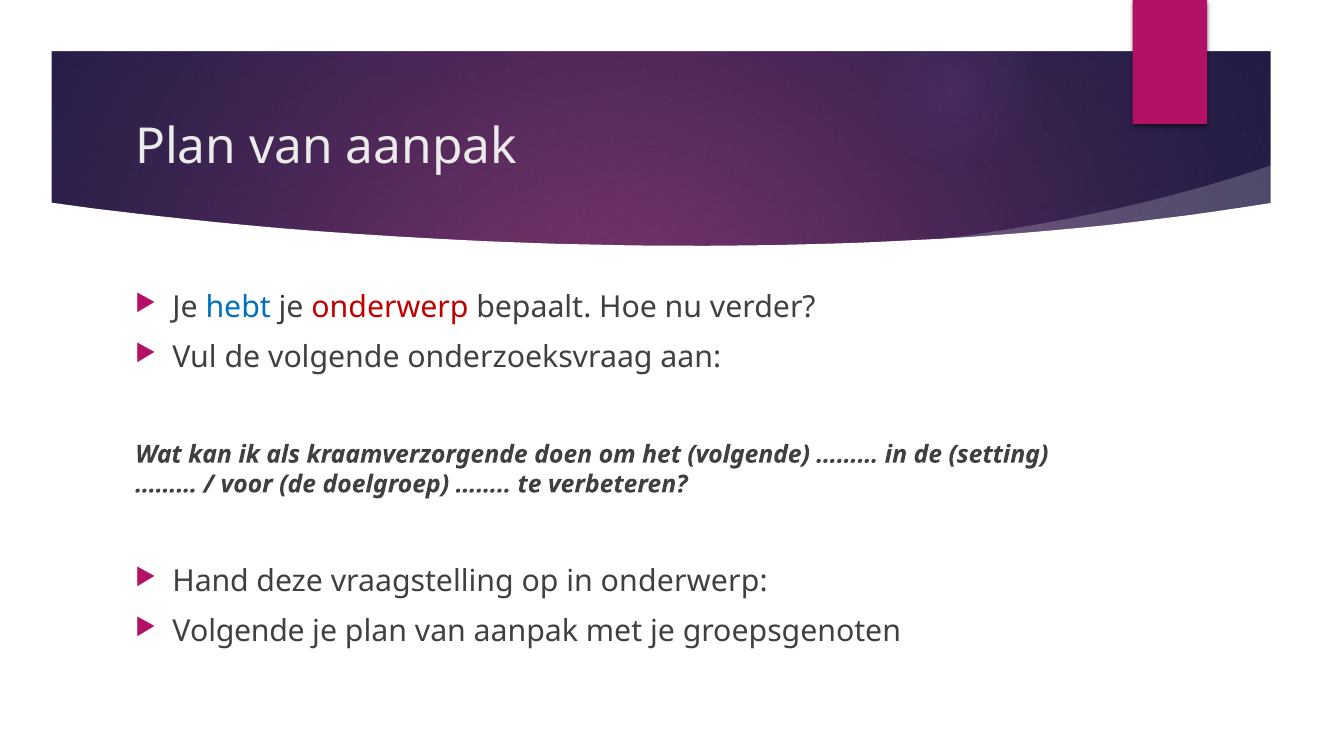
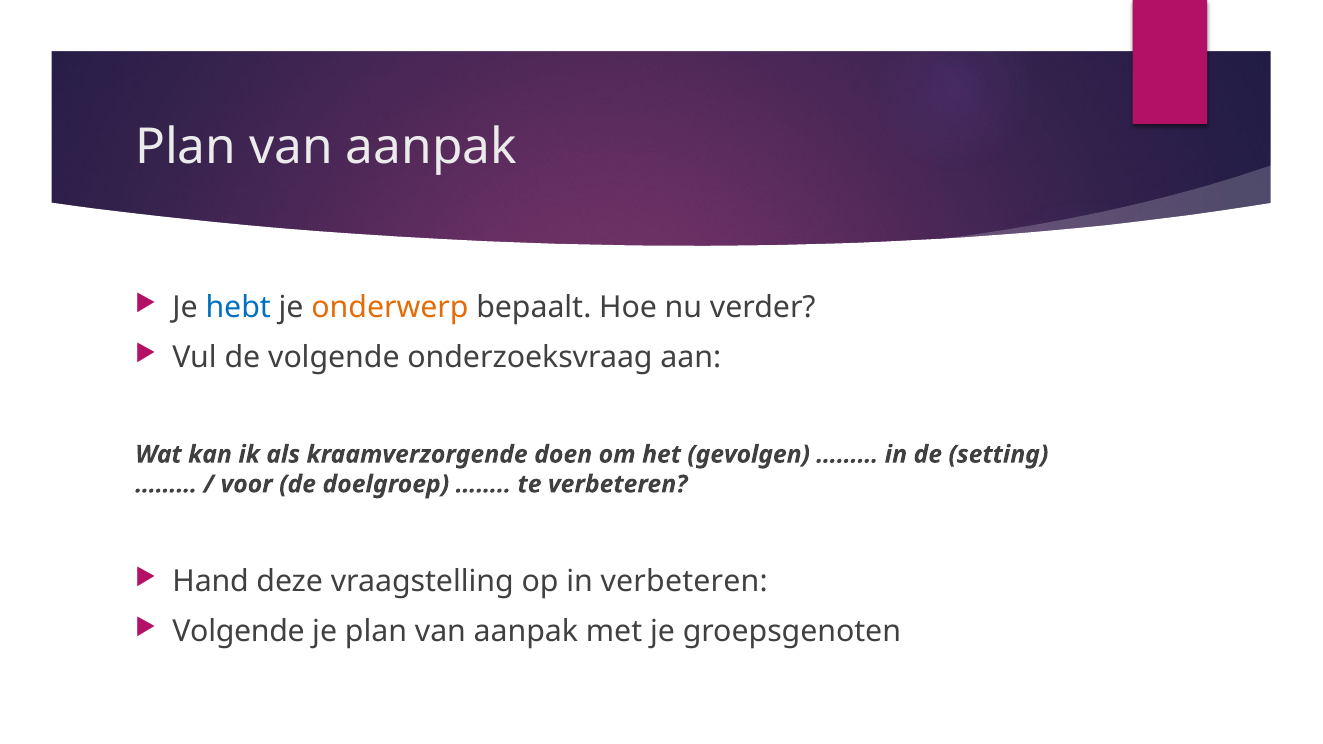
onderwerp colour: red -> orange (390, 308)
het volgende: volgende -> gevolgen (749, 455)
in onderwerp: onderwerp -> verbeteren (684, 582)
